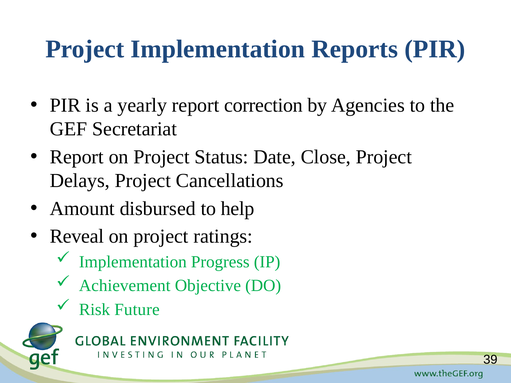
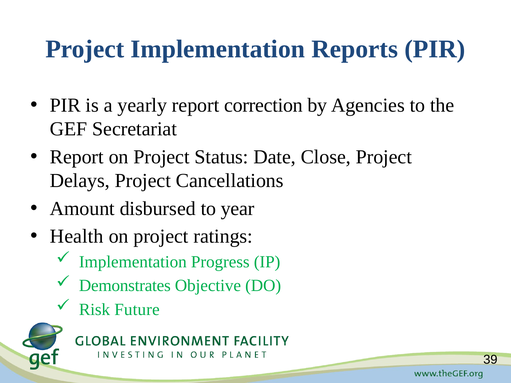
help: help -> year (238, 209)
Reveal: Reveal -> Health (77, 237)
Achievement: Achievement -> Demonstrates (125, 286)
